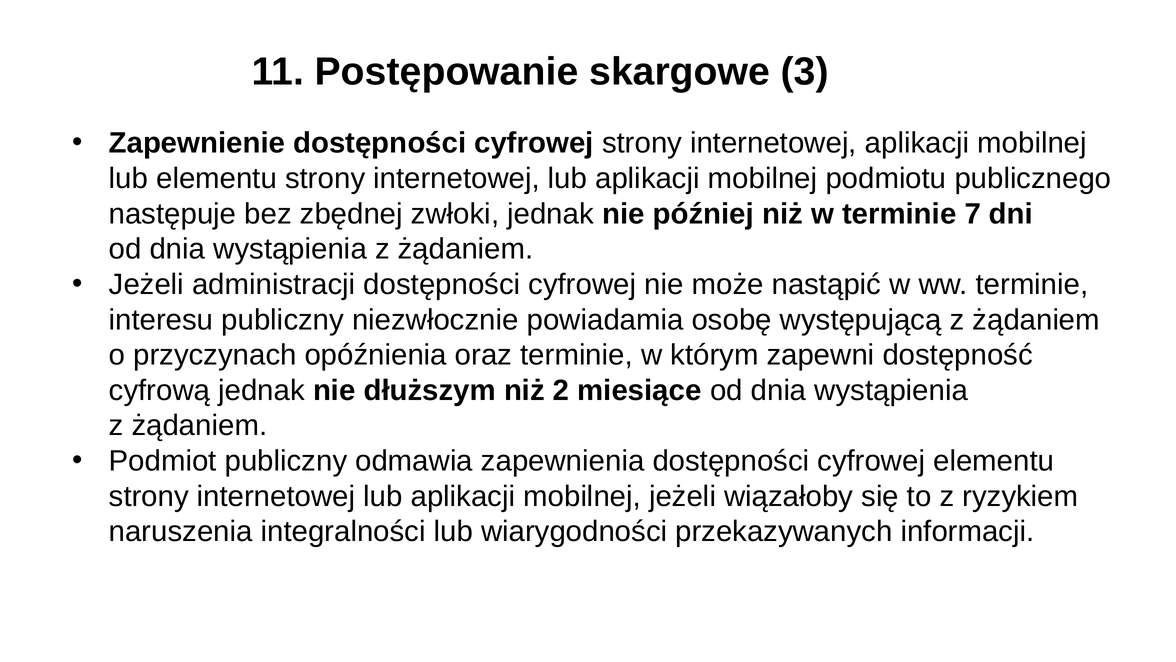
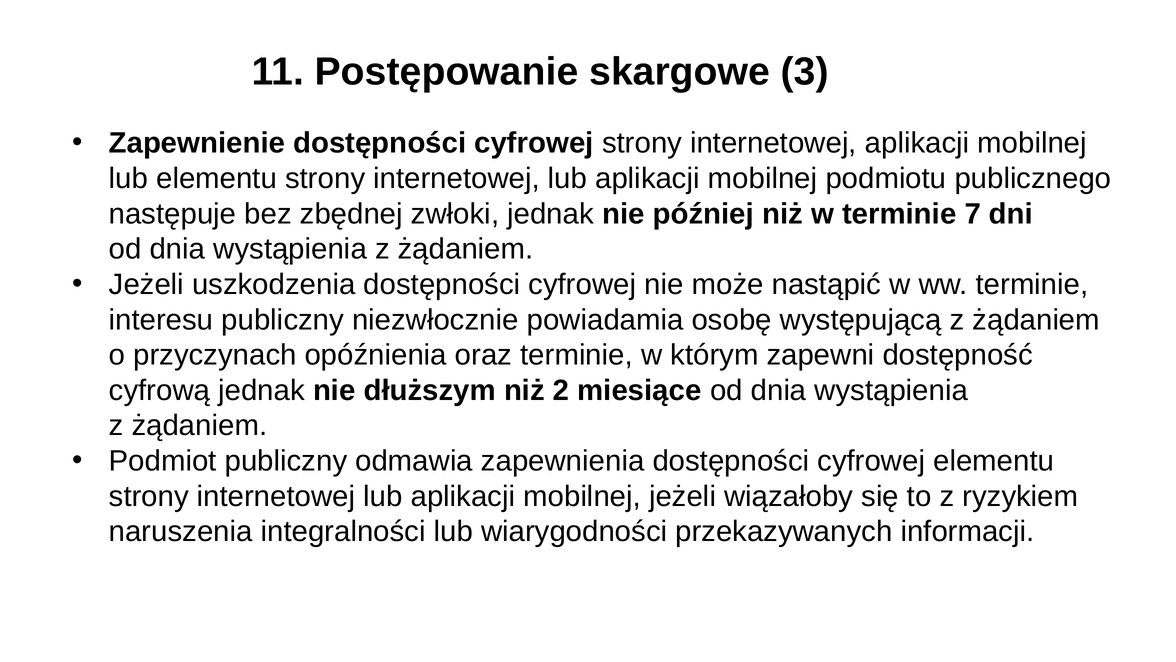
administracji: administracji -> uszkodzenia (274, 284)
